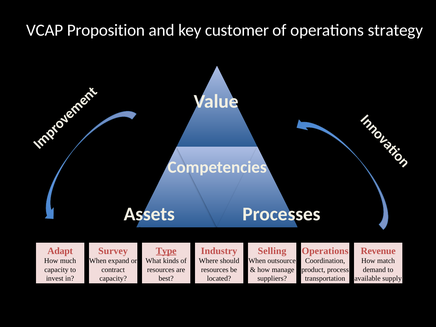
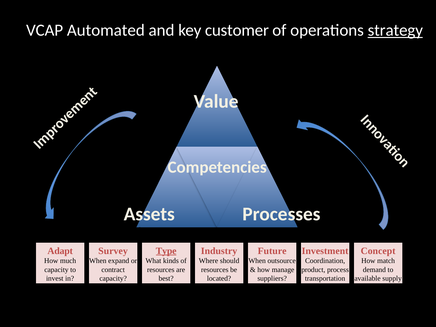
Proposition: Proposition -> Automated (106, 30)
strategy underline: none -> present (395, 30)
Selling: Selling -> Future (272, 251)
Operations: Operations -> Investment (325, 251)
Revenue: Revenue -> Concept (378, 251)
